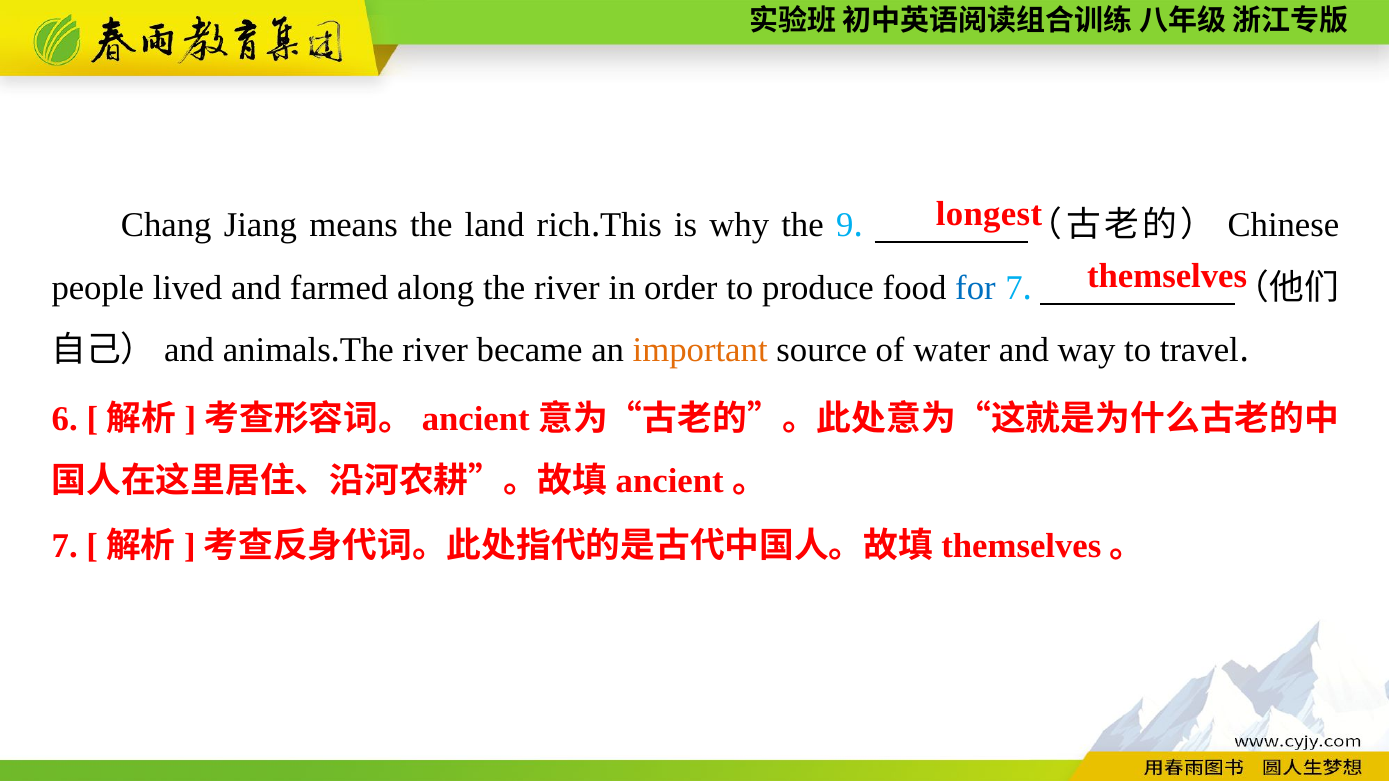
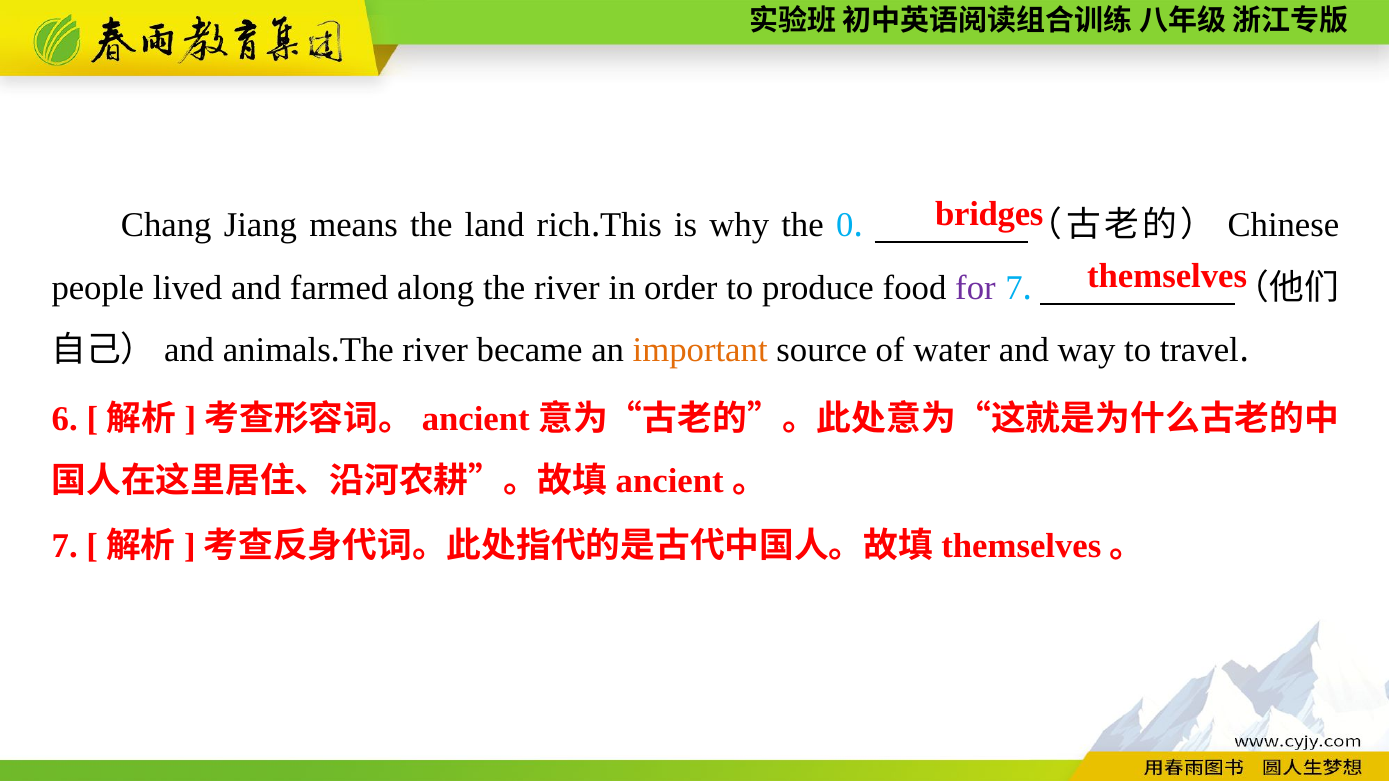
longest: longest -> bridges (989, 215)
9: 9 -> 0 (845, 225)
for colour: blue -> purple (975, 288)
